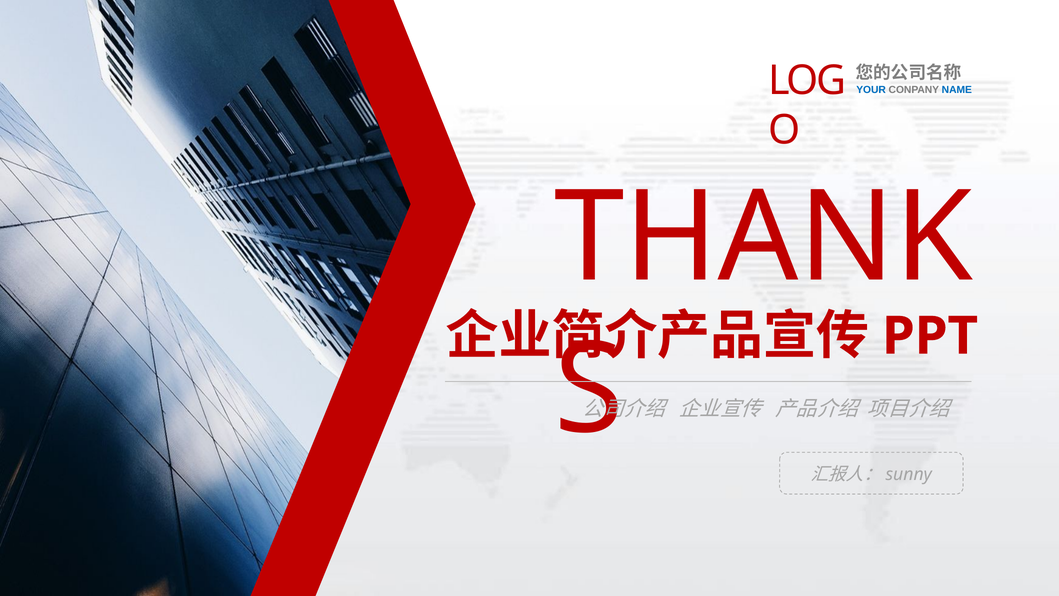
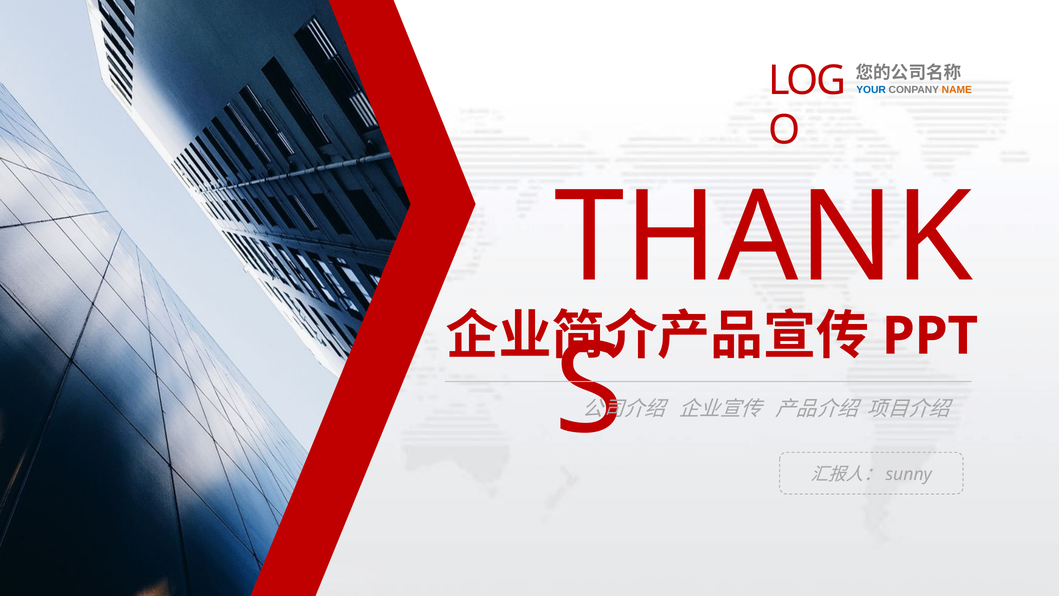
NAME colour: blue -> orange (957, 90)
